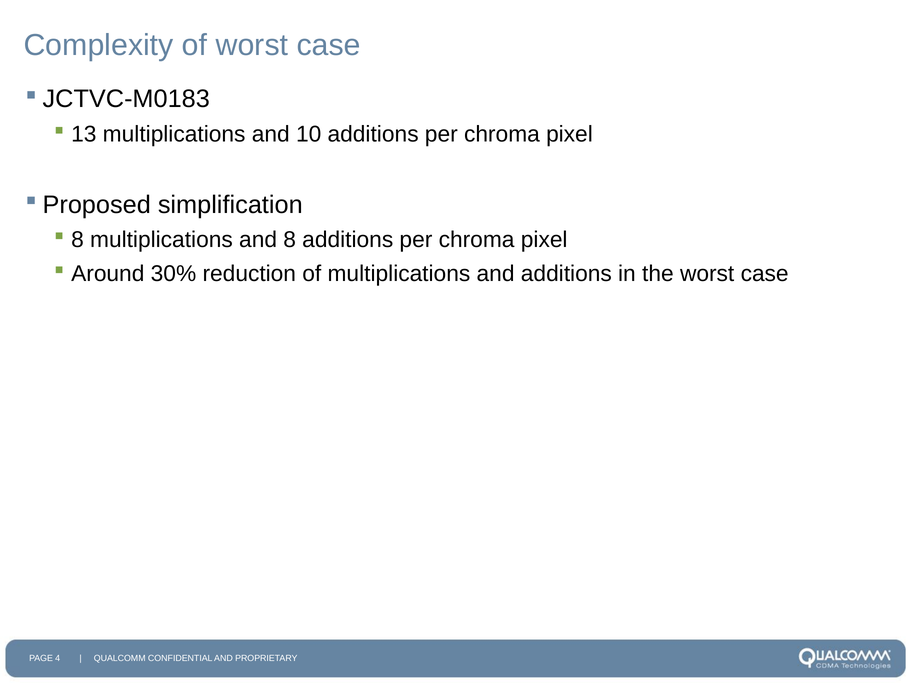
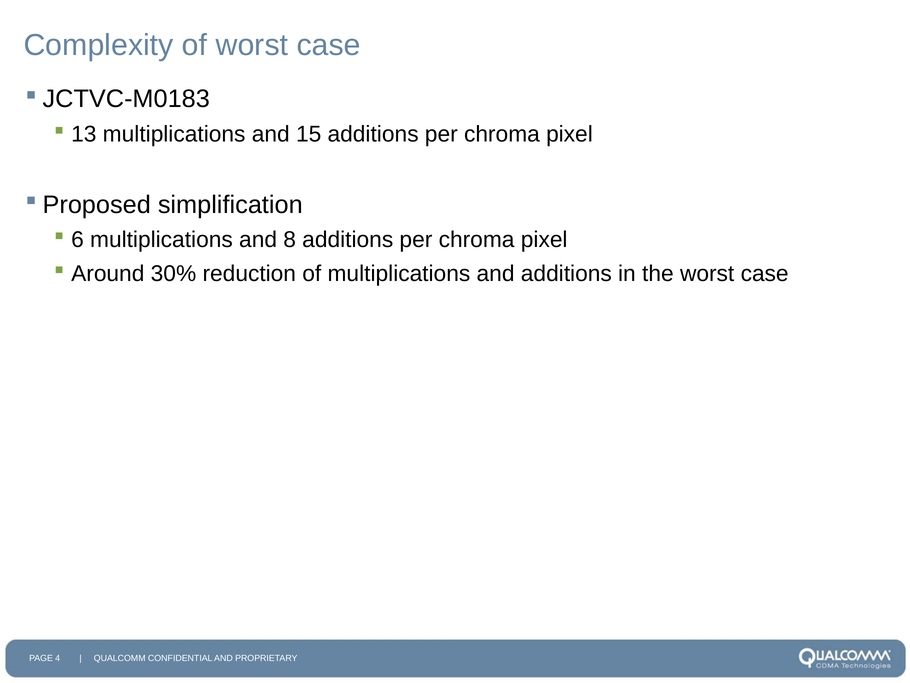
10: 10 -> 15 (309, 134)
8: 8 -> 6 (78, 240)
